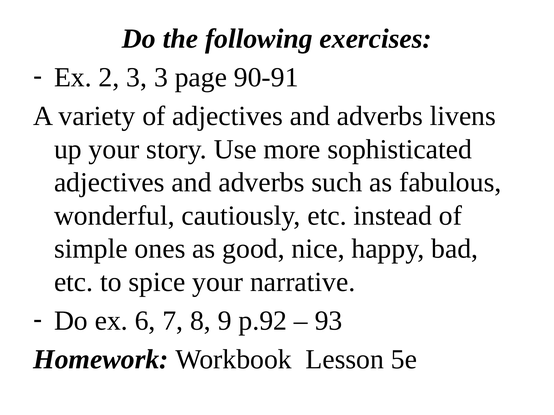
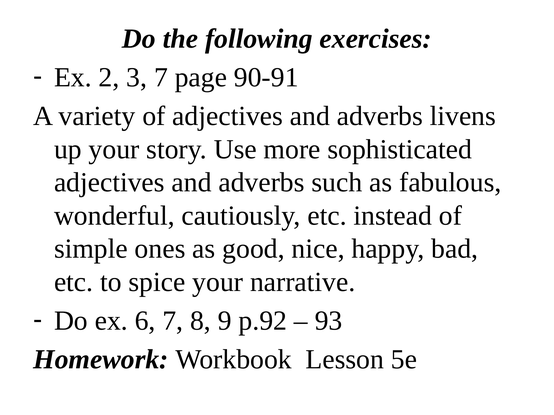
3 3: 3 -> 7 (161, 77)
